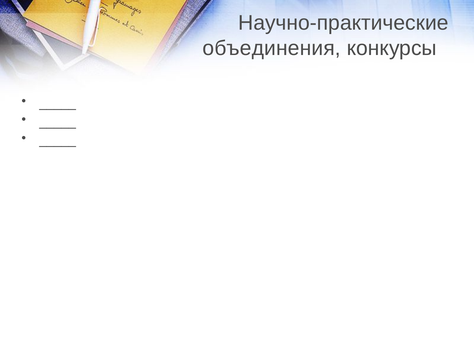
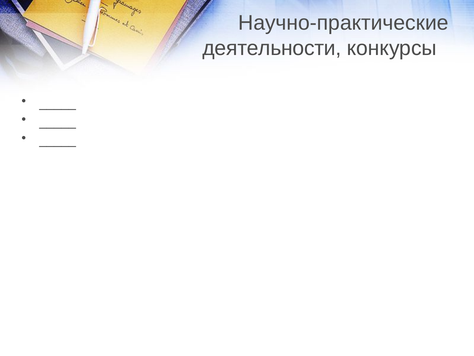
объединения: объединения -> деятельности (272, 48)
